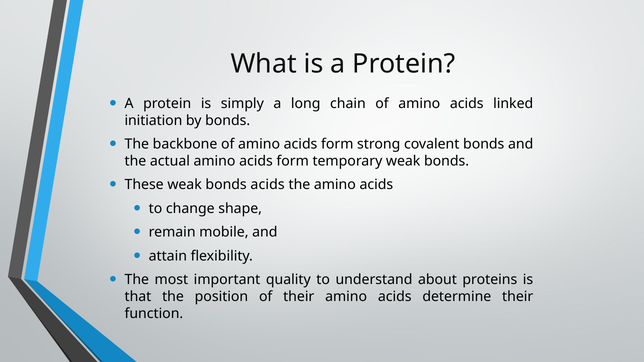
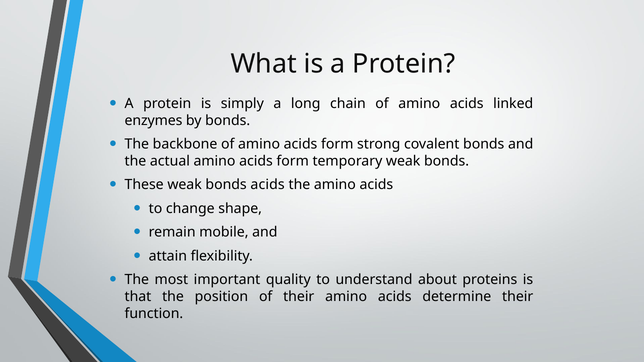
initiation: initiation -> enzymes (153, 121)
